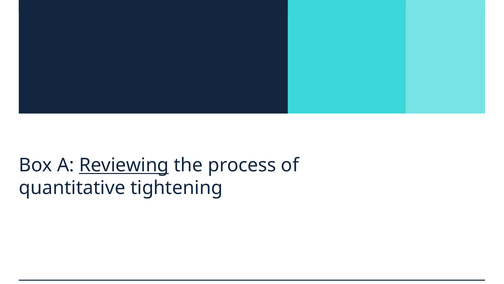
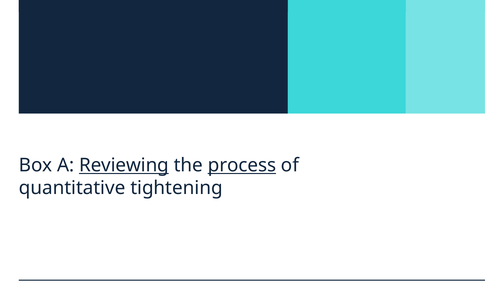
process underline: none -> present (242, 165)
